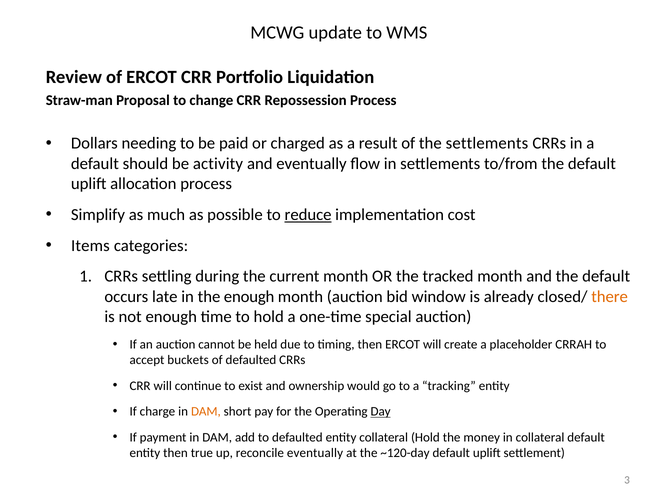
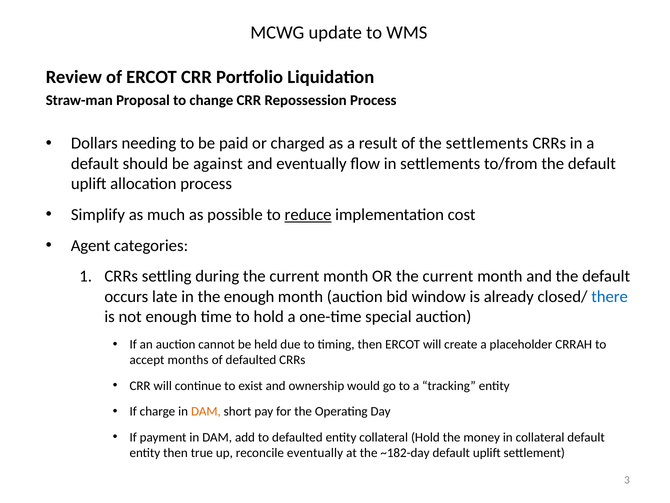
activity: activity -> against (218, 163)
Items: Items -> Agent (91, 245)
OR the tracked: tracked -> current (448, 276)
there colour: orange -> blue (610, 296)
buckets: buckets -> months (188, 360)
Day underline: present -> none (381, 411)
~120-day: ~120-day -> ~182-day (405, 453)
